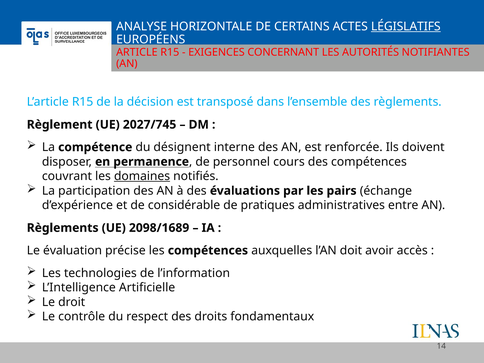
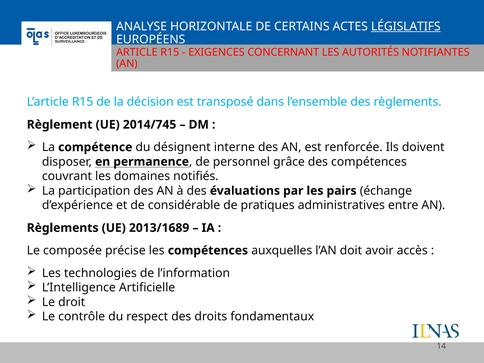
2027/745: 2027/745 -> 2014/745 (150, 125)
cours: cours -> grâce (289, 162)
domaines underline: present -> none (142, 176)
2098/1689: 2098/1689 -> 2013/1689 (159, 228)
évaluation: évaluation -> composée (73, 250)
